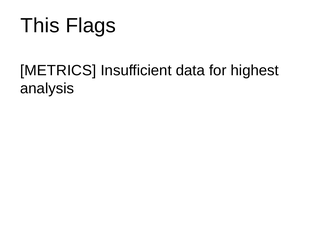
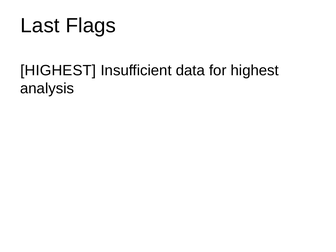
This: This -> Last (40, 26)
METRICS: METRICS -> HIGHEST (58, 70)
